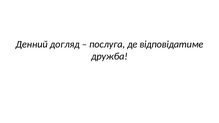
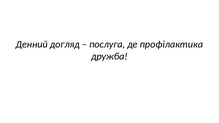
відповідатиме: відповідатиме -> профілактика (171, 44)
